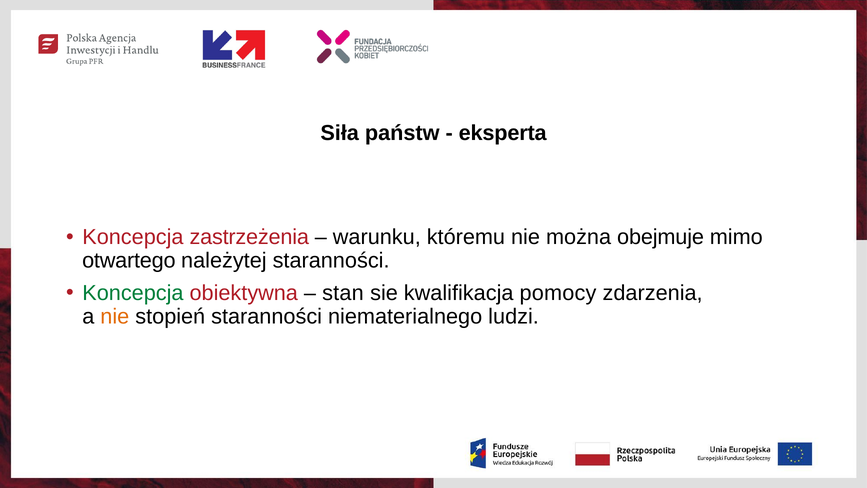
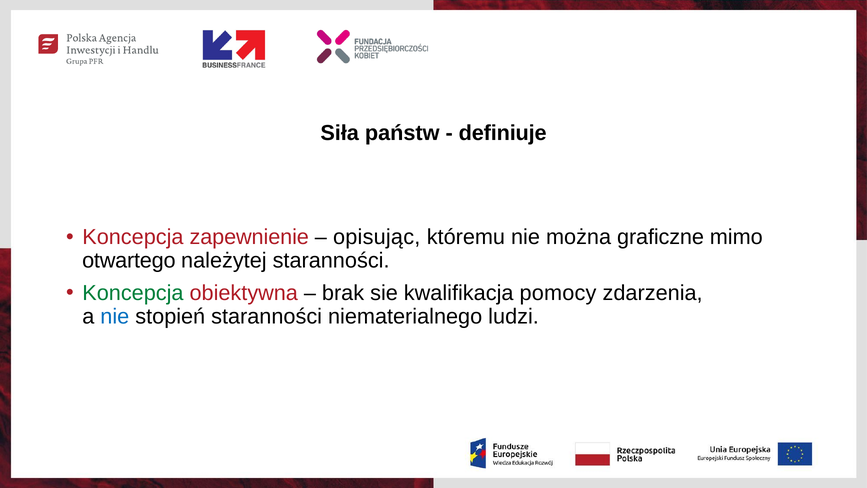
eksperta: eksperta -> definiuje (503, 133)
zastrzeżenia: zastrzeżenia -> zapewnienie (249, 237)
warunku: warunku -> opisując (377, 237)
obejmuje: obejmuje -> graficzne (661, 237)
stan: stan -> brak (343, 293)
nie colour: orange -> blue (115, 316)
